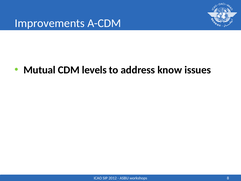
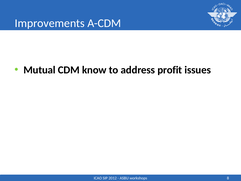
levels: levels -> know (94, 70)
know: know -> profit (170, 70)
